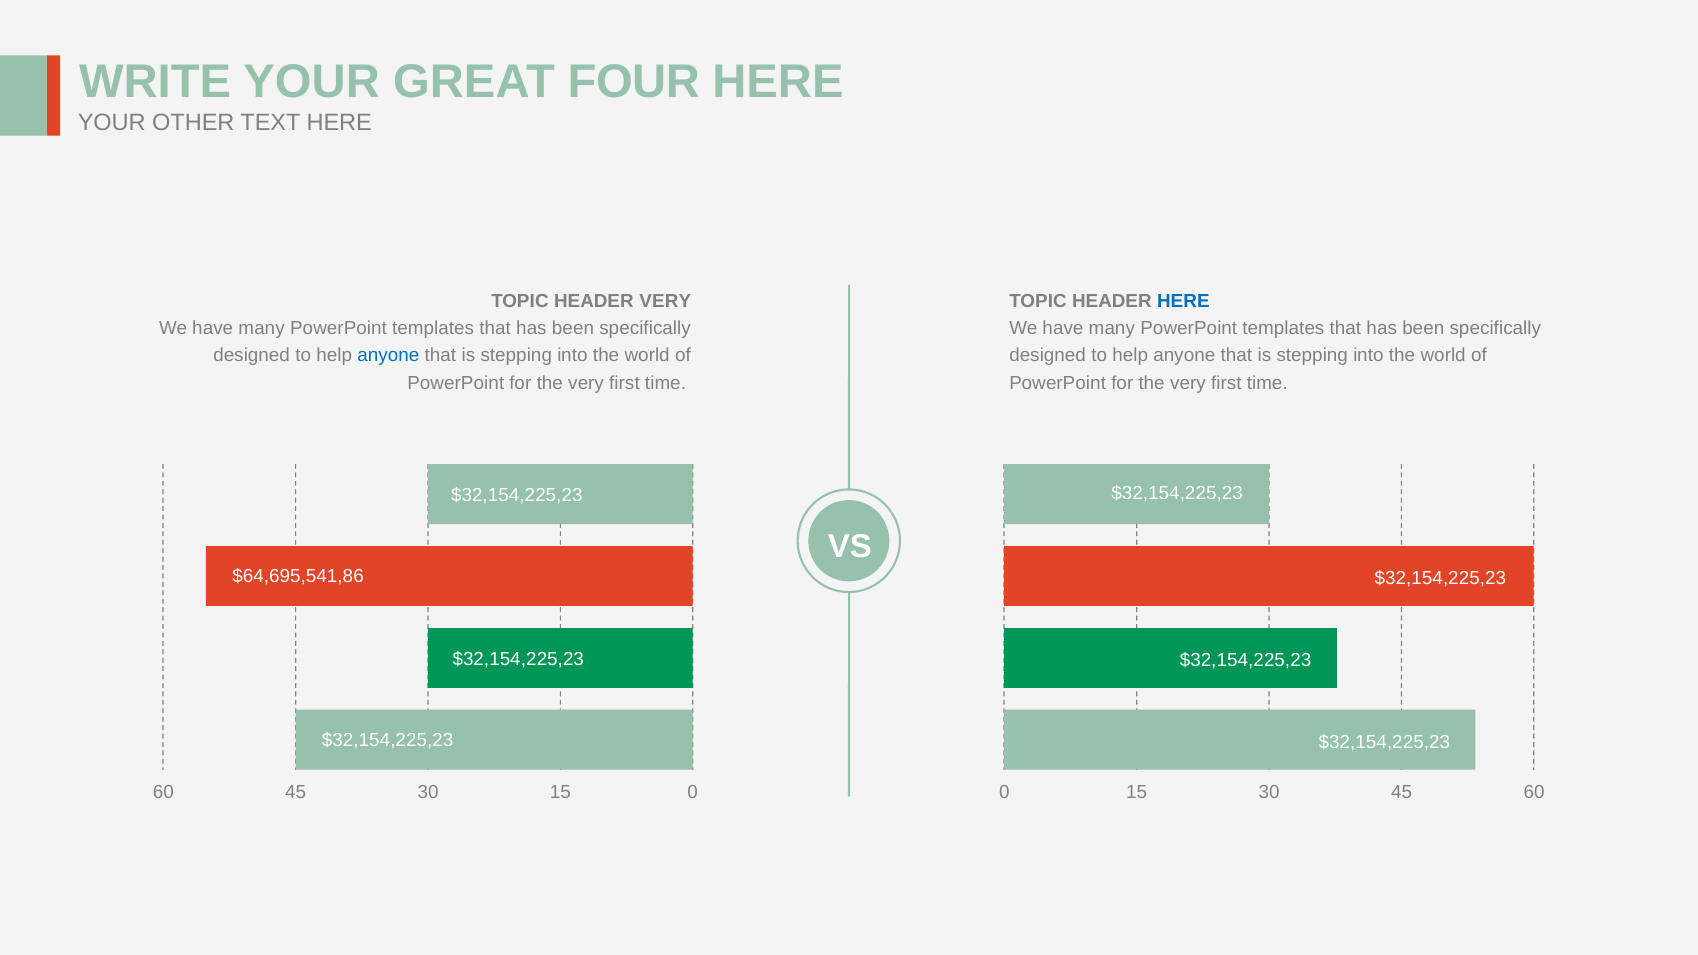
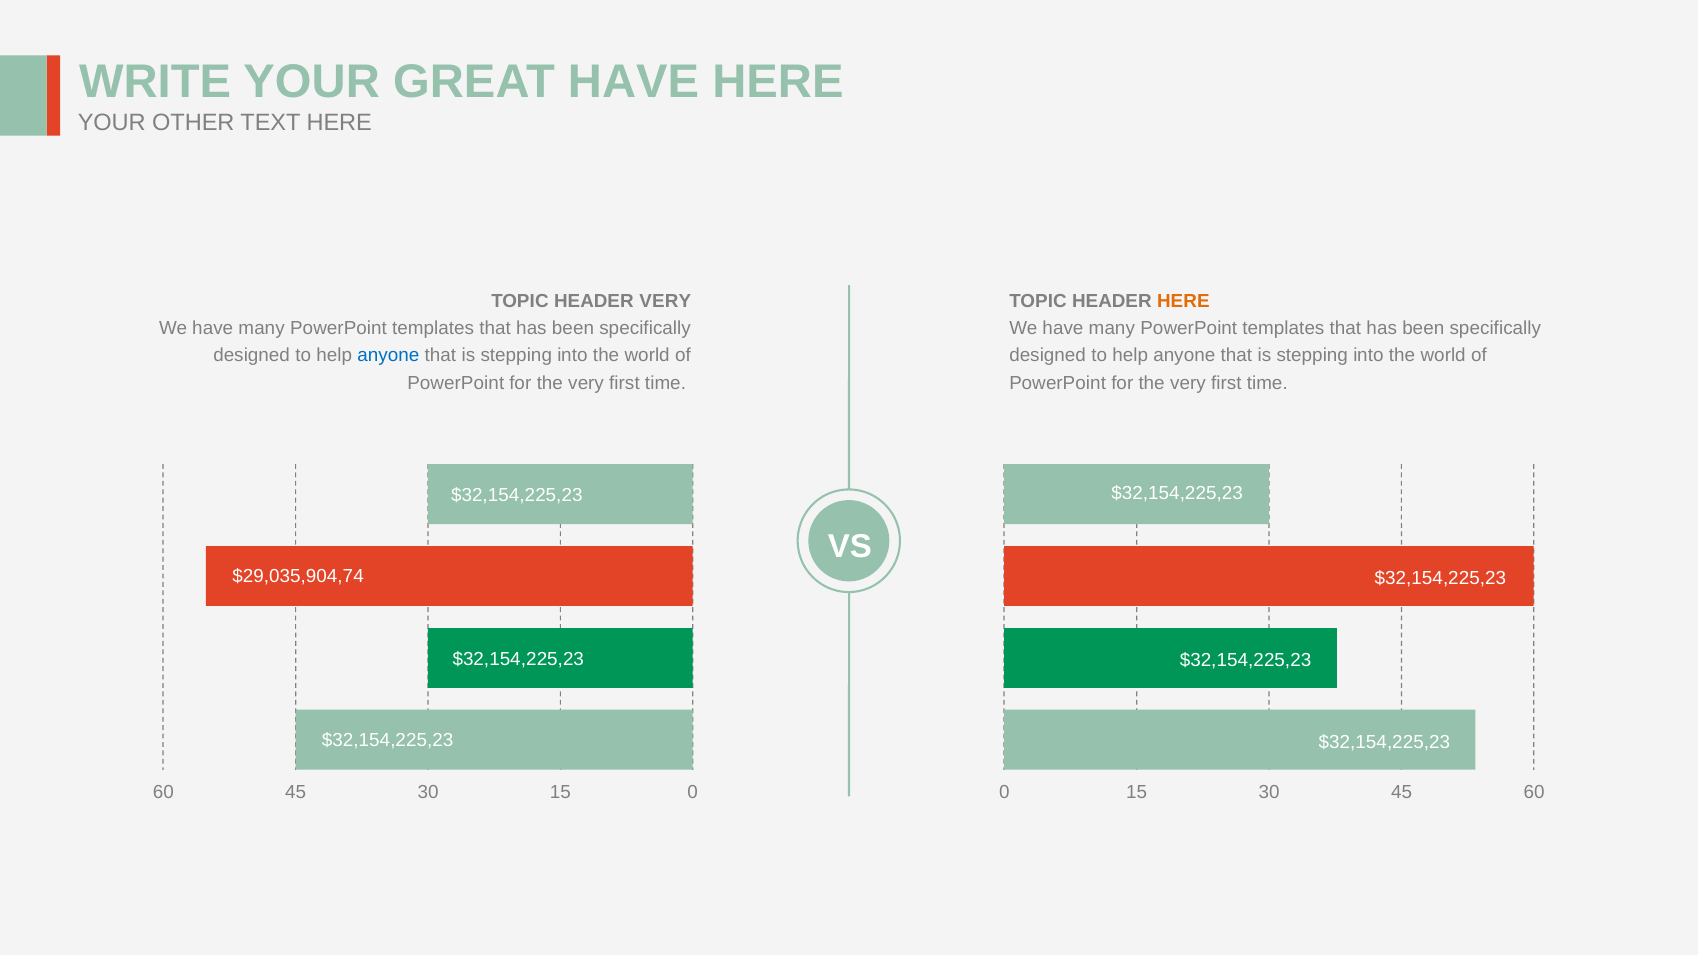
GREAT FOUR: FOUR -> HAVE (634, 82)
HERE colour: blue -> orange (1183, 301)
$64,695,541,86: $64,695,541,86 -> $29,035,904,74 (298, 577)
